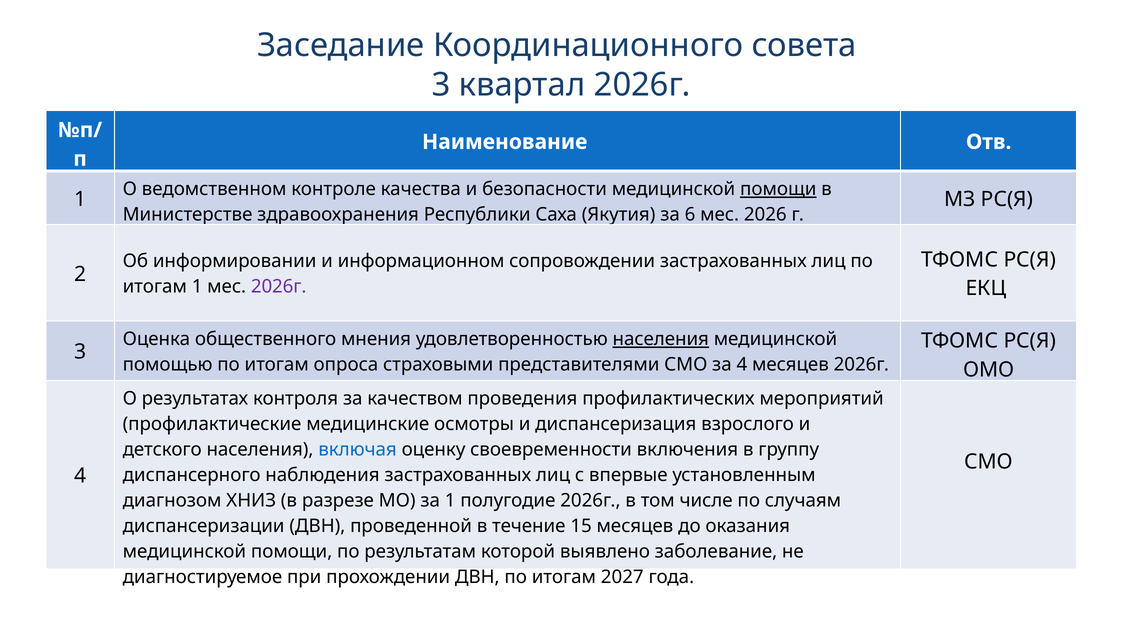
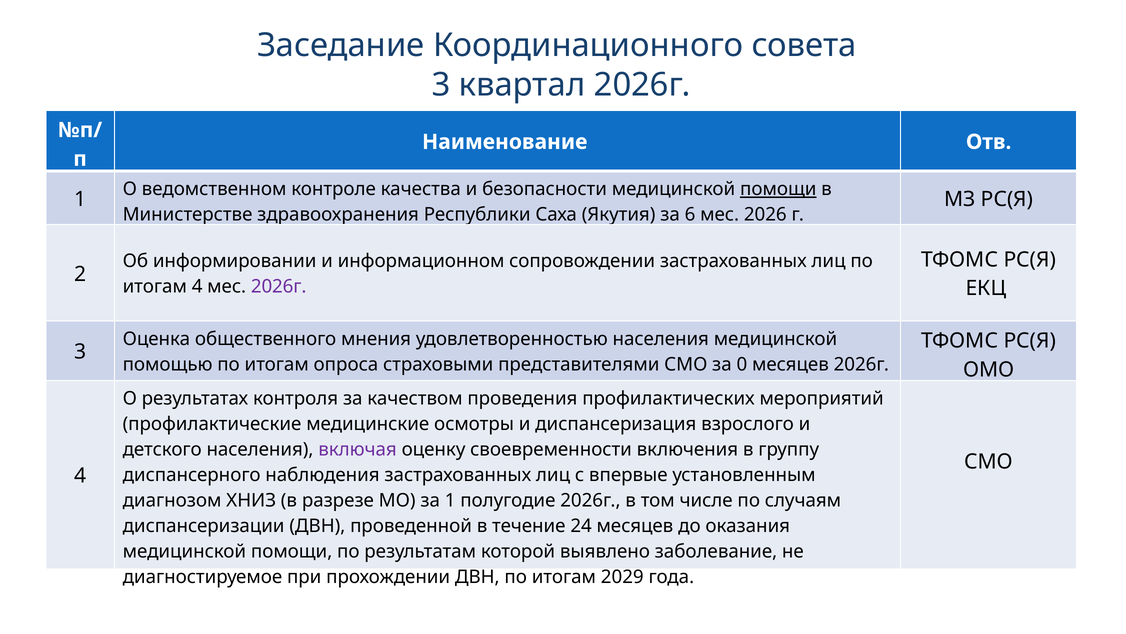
итогам 1: 1 -> 4 (197, 286)
населения underline: present -> none (661, 339)
за 4: 4 -> 0 (742, 364)
включая colour: blue -> purple (358, 449)
15: 15 -> 24 (581, 525)
2027: 2027 -> 2029 (622, 576)
